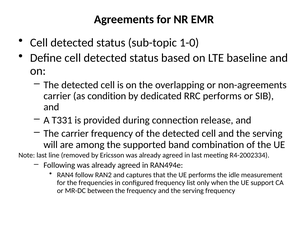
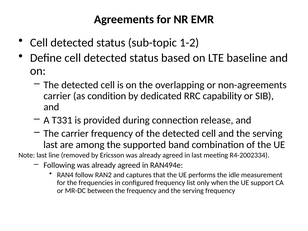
1-0: 1-0 -> 1-2 (189, 43)
RRC performs: performs -> capability (222, 96)
will: will -> last (51, 145)
